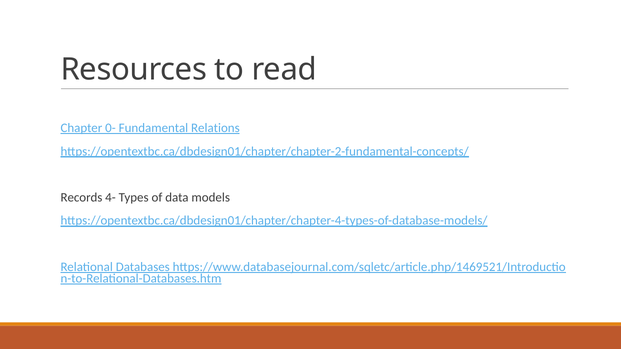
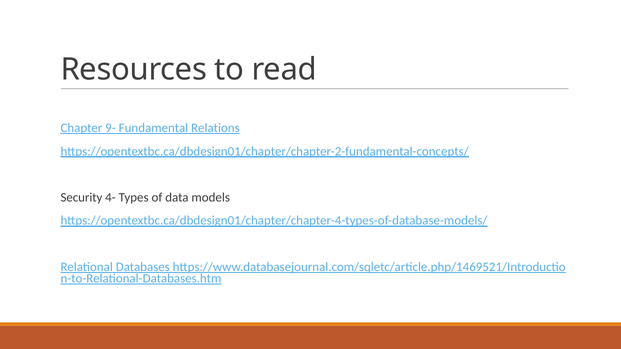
0-: 0- -> 9- (111, 128)
Records: Records -> Security (81, 198)
